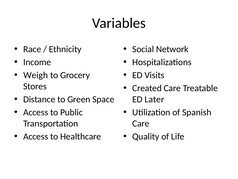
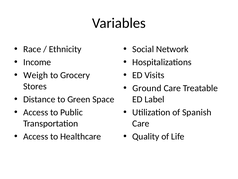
Created: Created -> Ground (147, 88)
Later: Later -> Label (154, 99)
